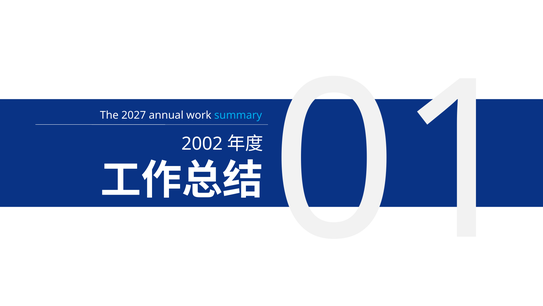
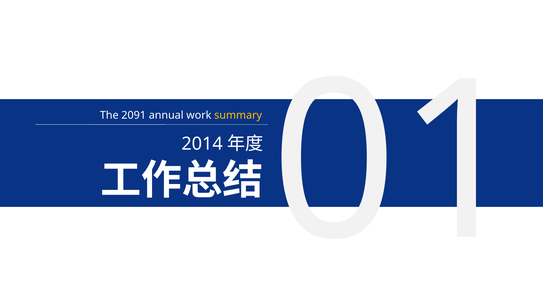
2027: 2027 -> 2091 (134, 115)
summary colour: light blue -> yellow (238, 115)
2002: 2002 -> 2014 (202, 144)
